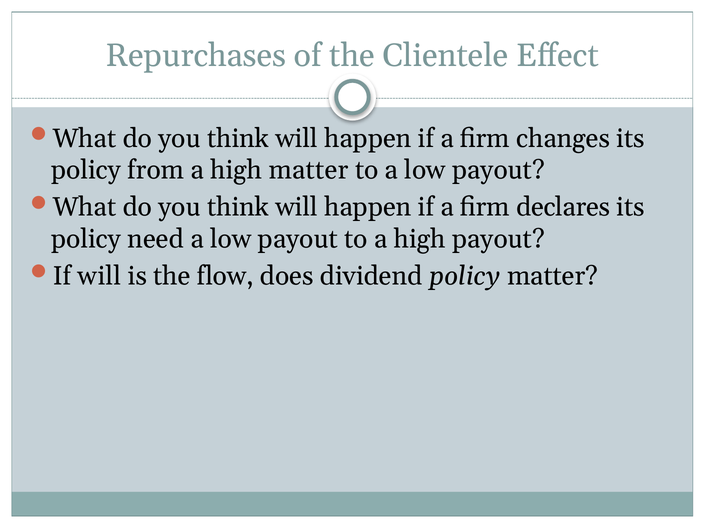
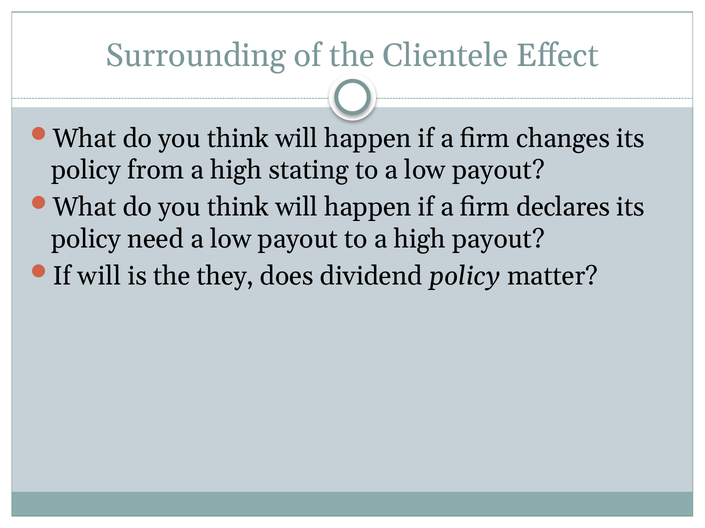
Repurchases: Repurchases -> Surrounding (196, 56)
high matter: matter -> stating (309, 170)
flow: flow -> they (225, 276)
